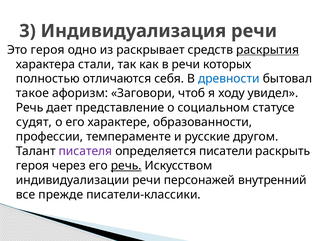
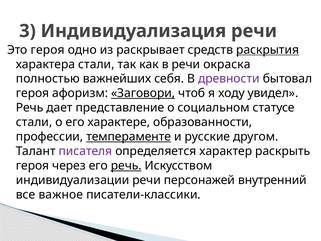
которых: которых -> окраска (227, 64)
отличаются: отличаются -> важнейших (117, 79)
древности colour: blue -> purple (229, 79)
такое: такое -> героя (33, 93)
Заговори underline: none -> present (143, 93)
судят: судят -> стали (34, 122)
темпераменте underline: none -> present (129, 137)
писатели: писатели -> характер (226, 151)
прежде: прежде -> важное (61, 194)
